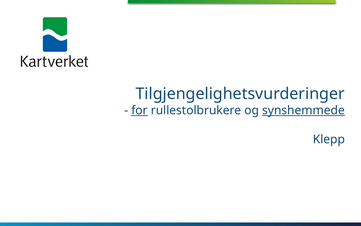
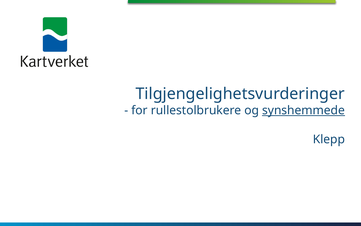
for underline: present -> none (139, 110)
